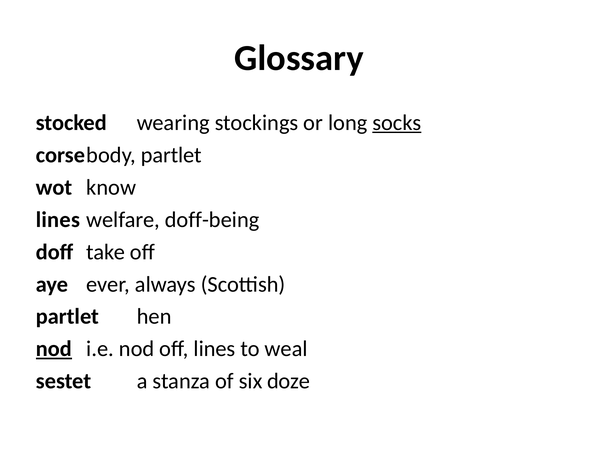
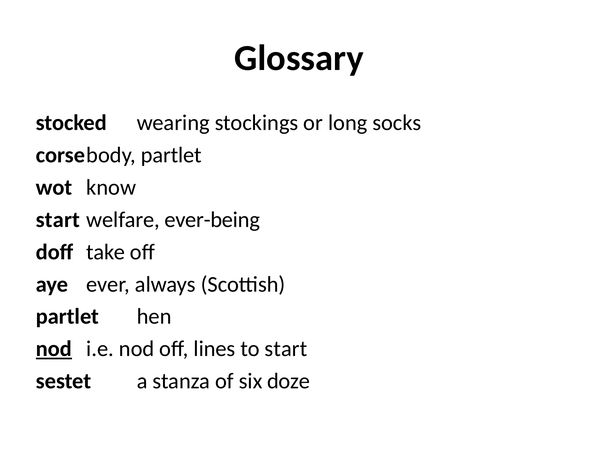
socks underline: present -> none (397, 123)
lines: lines -> start (58, 219)
doff-being: doff-being -> ever-being (212, 219)
to weal: weal -> start (286, 348)
